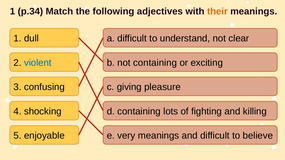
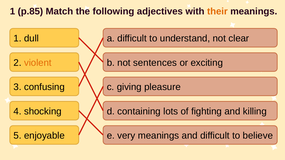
p.34: p.34 -> p.85 (30, 11)
violent colour: blue -> orange (38, 63)
not containing: containing -> sentences (155, 63)
